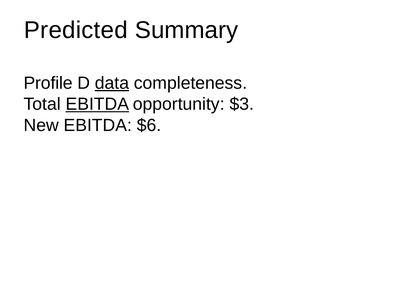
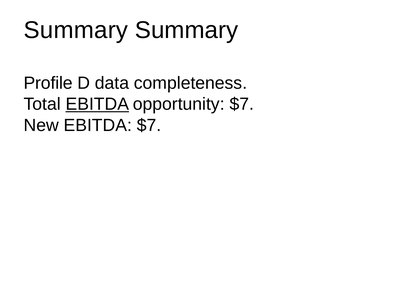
Predicted: Predicted -> Summary (76, 30)
data underline: present -> none (112, 83)
opportunity $3: $3 -> $7 (242, 104)
EBITDA $6: $6 -> $7 (149, 125)
